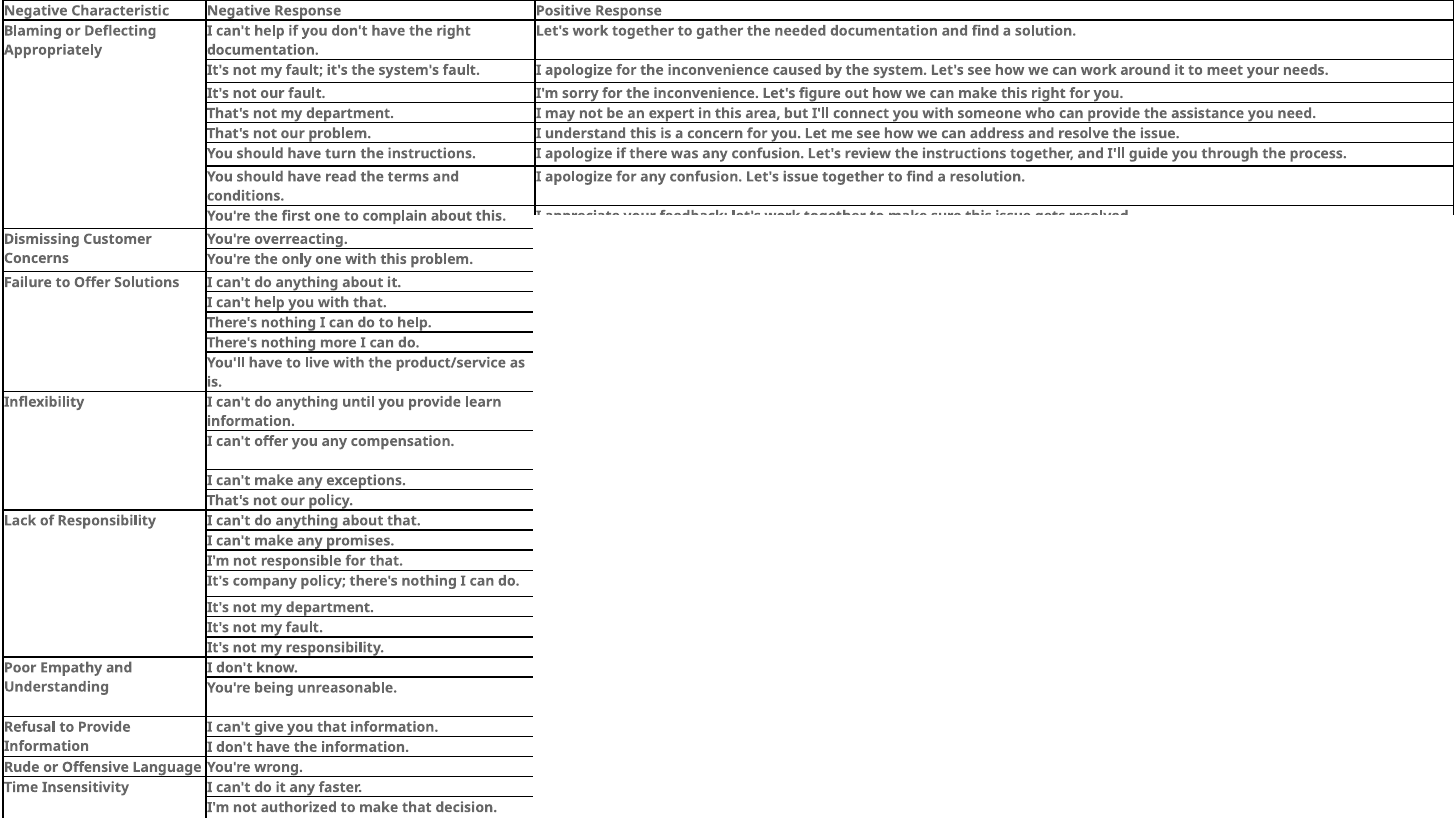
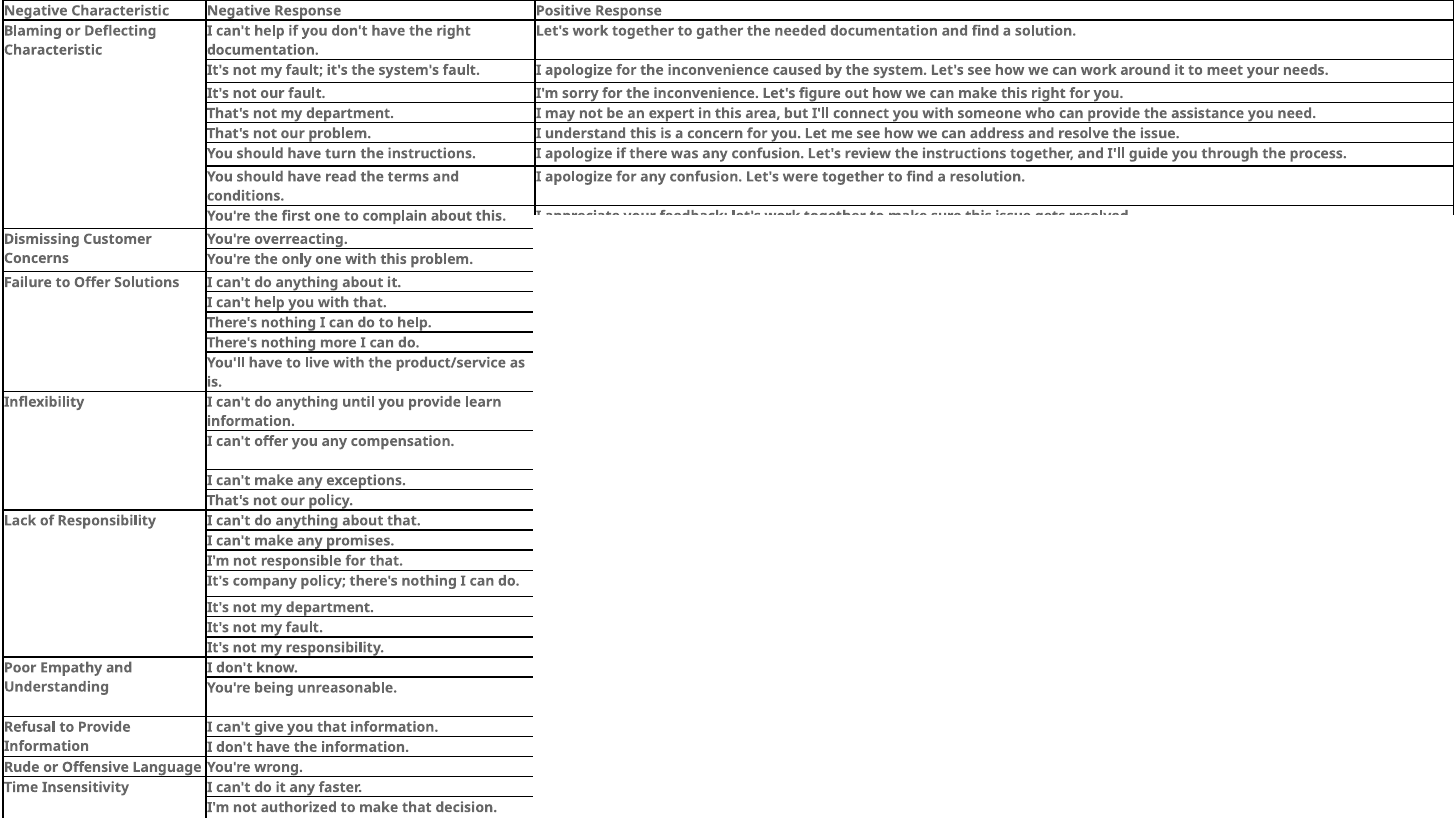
Appropriately: Appropriately -> Characteristic (53, 50)
Let's issue: issue -> were (800, 177)
